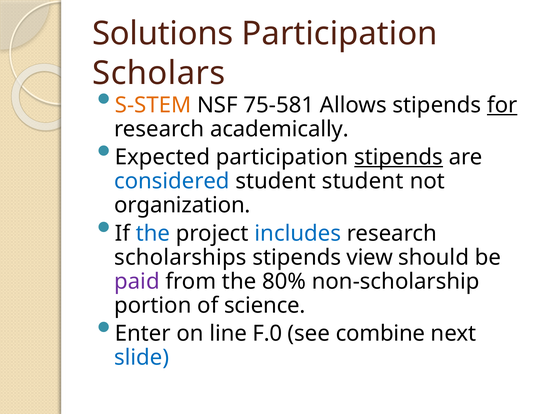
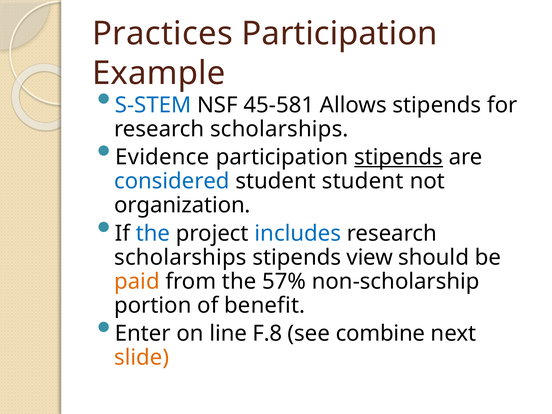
Solutions: Solutions -> Practices (162, 34)
Scholars: Scholars -> Example (159, 73)
S-STEM colour: orange -> blue (153, 105)
75-581: 75-581 -> 45-581 (279, 105)
for underline: present -> none (502, 105)
academically: academically -> scholarships (279, 129)
Expected: Expected -> Evidence (162, 157)
paid colour: purple -> orange (137, 281)
80%: 80% -> 57% (284, 281)
science: science -> benefit (265, 305)
F.0: F.0 -> F.8 (267, 334)
slide colour: blue -> orange (142, 358)
